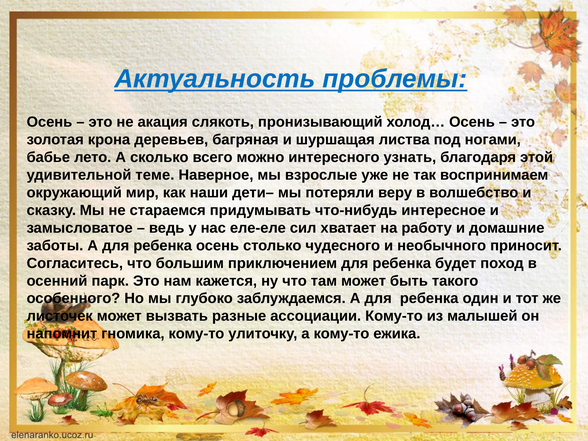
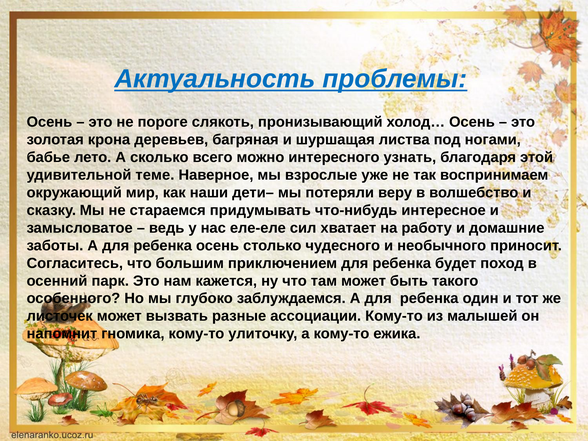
акация: акация -> пороге (163, 122)
